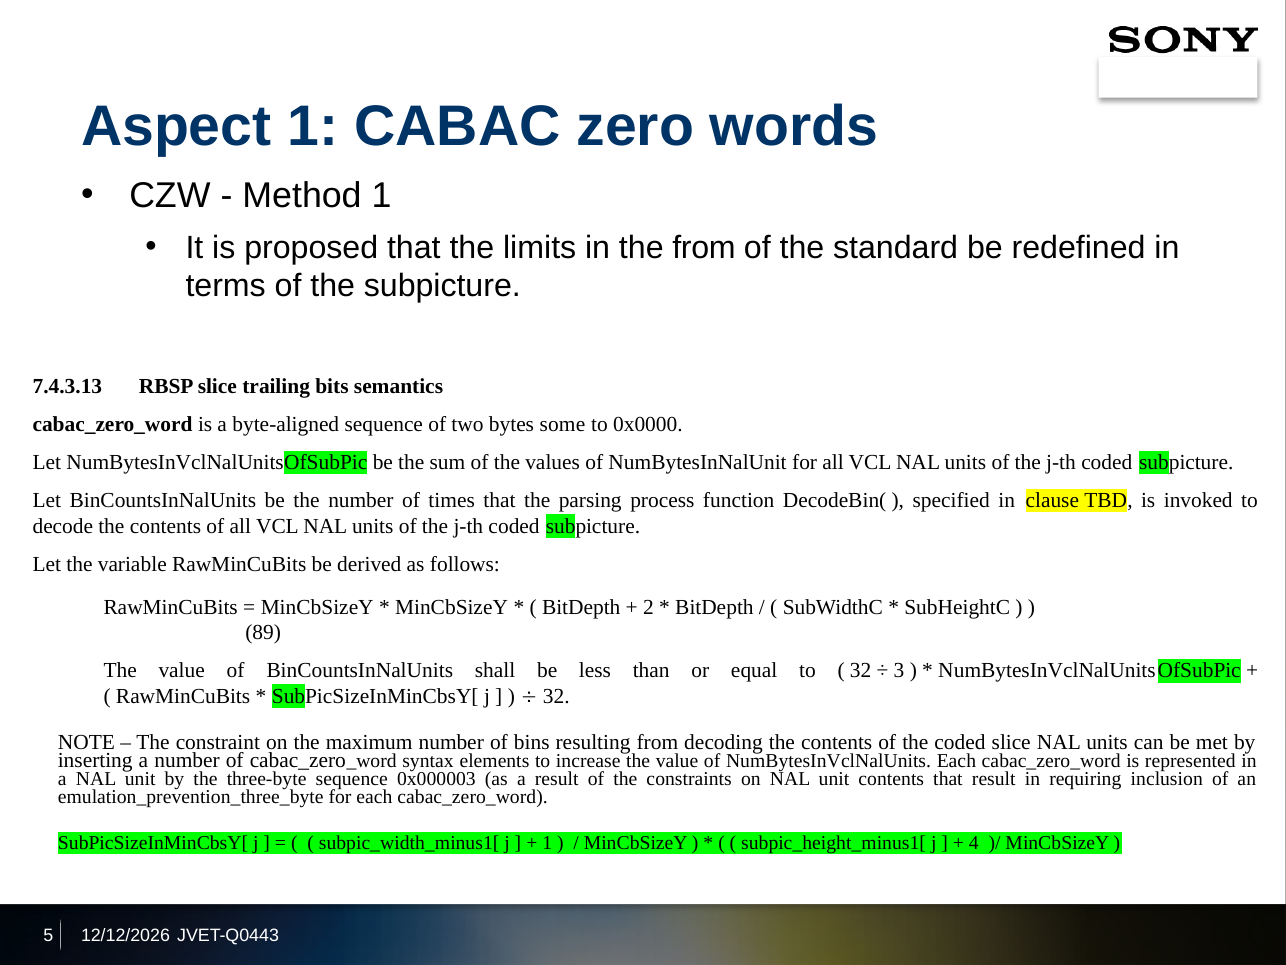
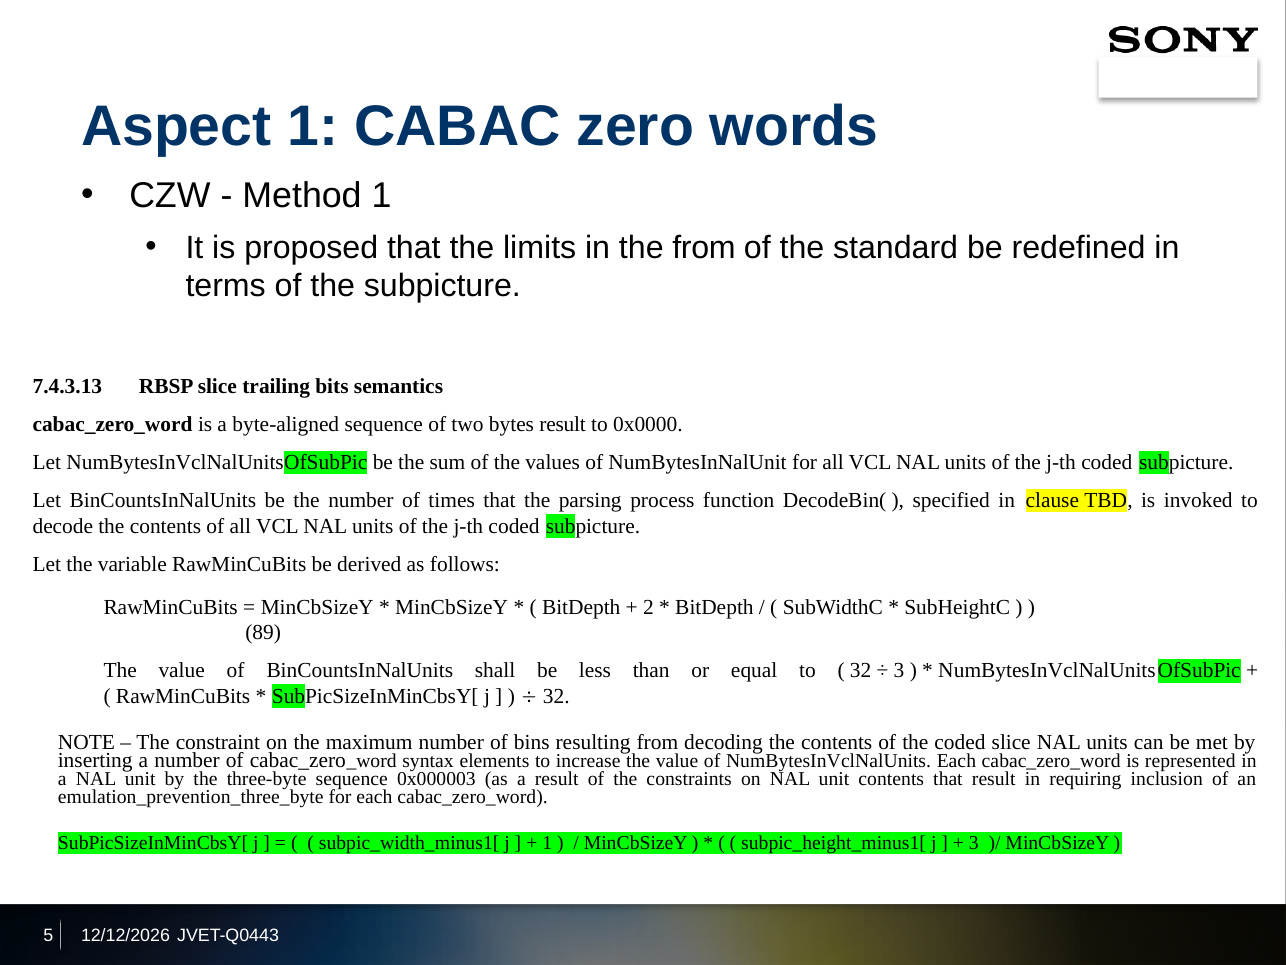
bytes some: some -> result (563, 425)
4: 4 -> 3 (974, 843)
